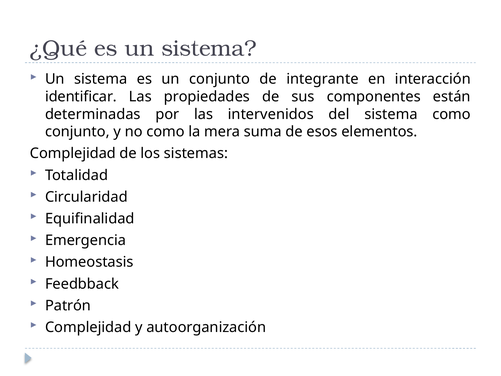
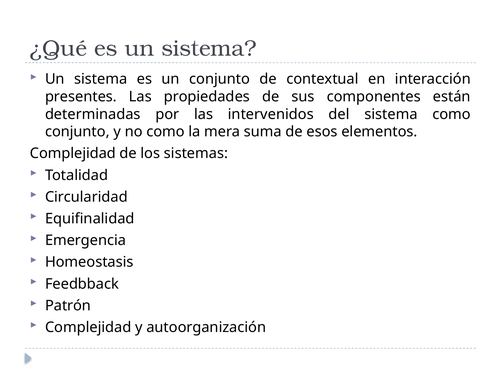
integrante: integrante -> contextual (322, 79)
identificar: identificar -> presentes (81, 97)
